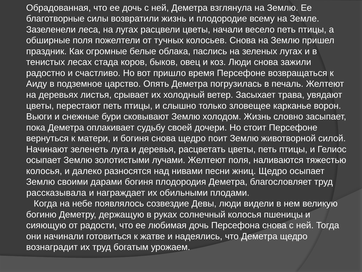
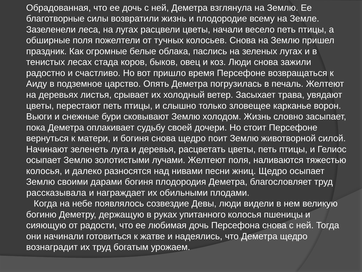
солнечный: солнечный -> упитанного (203, 214)
